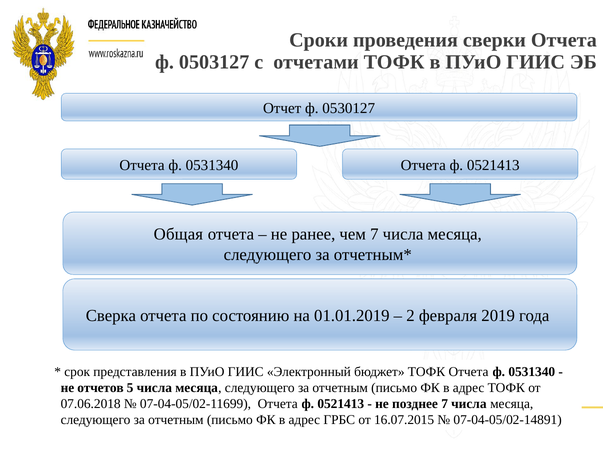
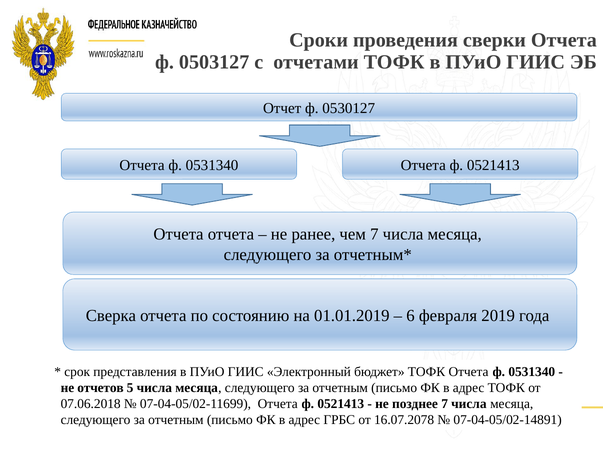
Общая: Общая -> Отчета (178, 234)
2: 2 -> 6 (411, 315)
16.07.2015: 16.07.2015 -> 16.07.2078 (404, 419)
